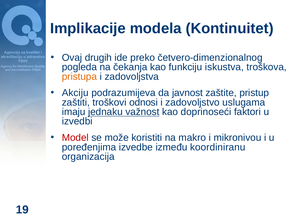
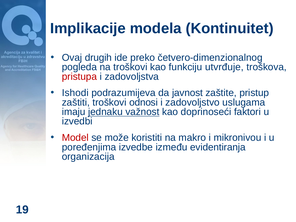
na čekanja: čekanja -> troškovi (130, 67)
iskustva: iskustva -> utvrđuje (224, 67)
pristupa colour: orange -> red (79, 77)
Akciju: Akciju -> Ishodi (75, 93)
koordiniranu: koordiniranu -> evidentiranja (218, 147)
